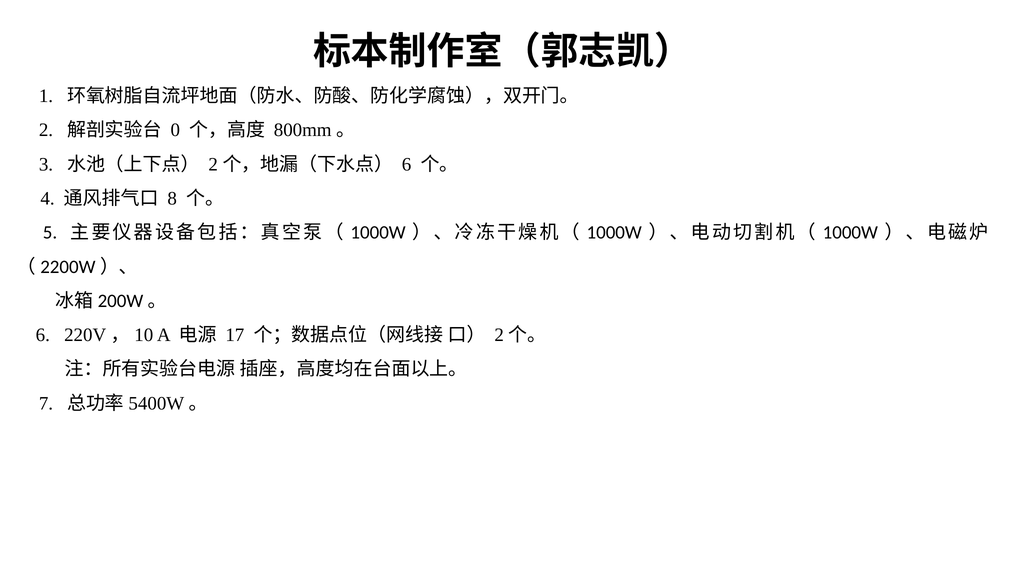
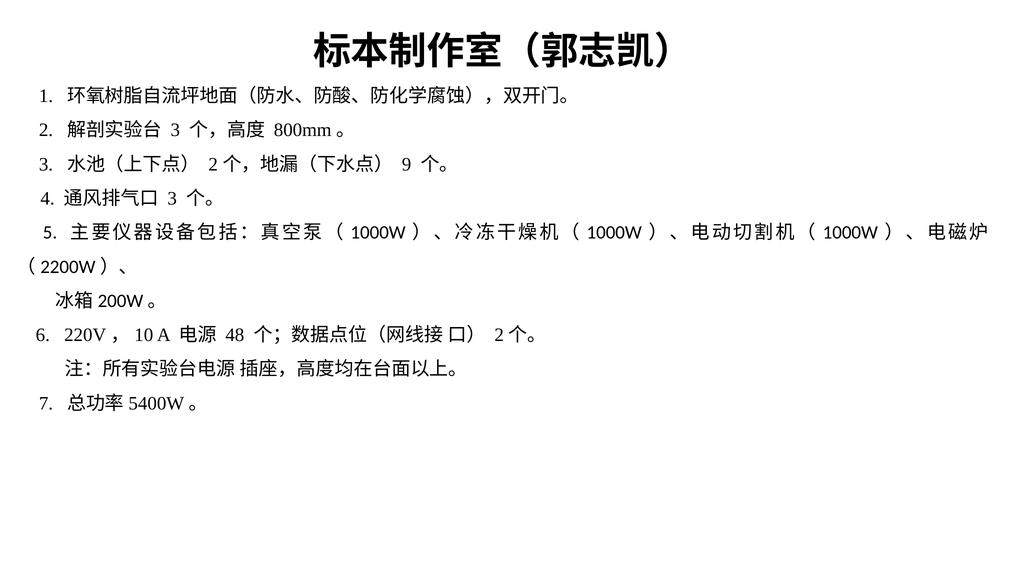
0: 0 -> 3 (175, 130)
6: 6 -> 9 (407, 164)
8: 8 -> 3 (172, 198)
17: 17 -> 48 (235, 335)
